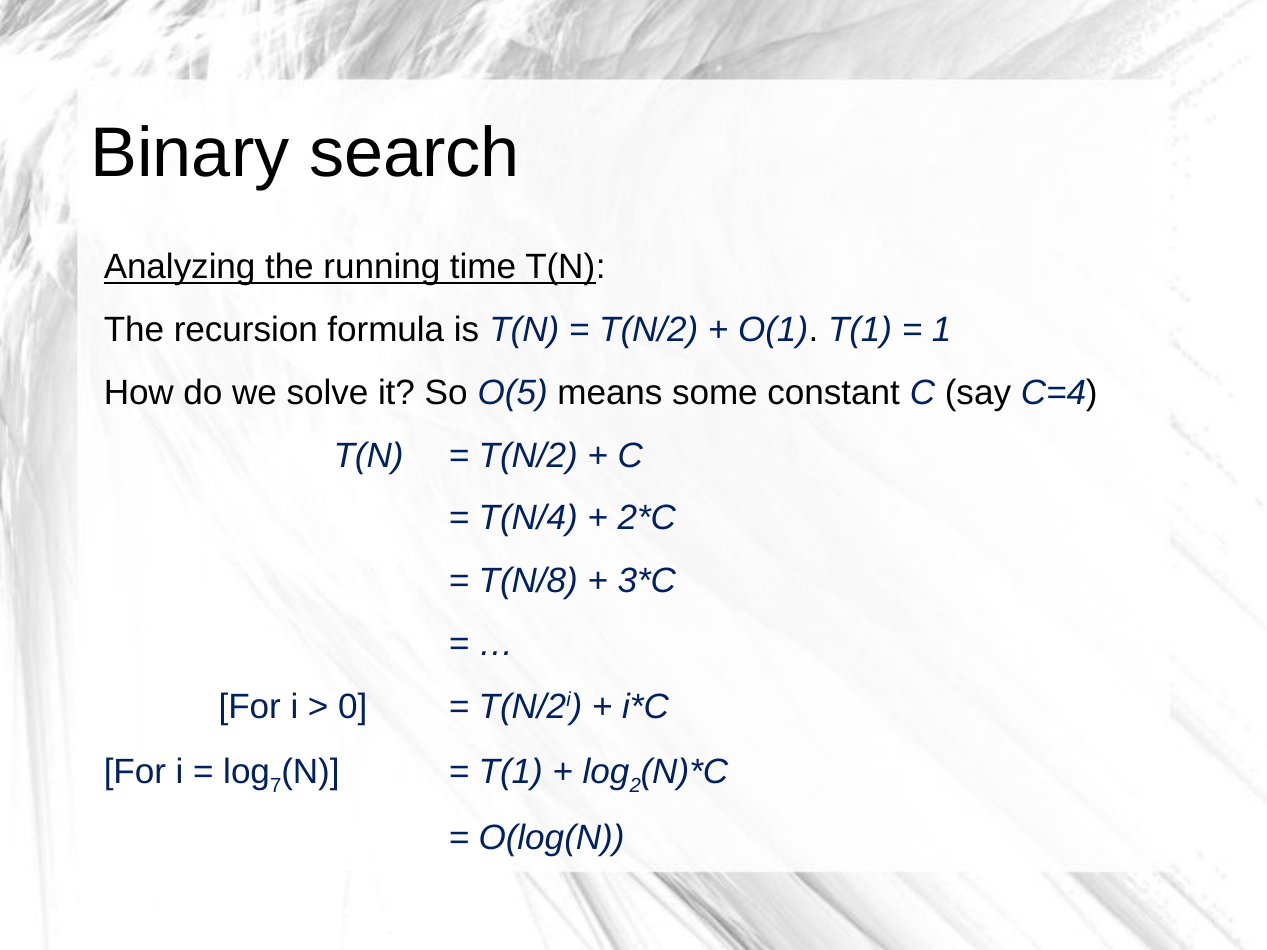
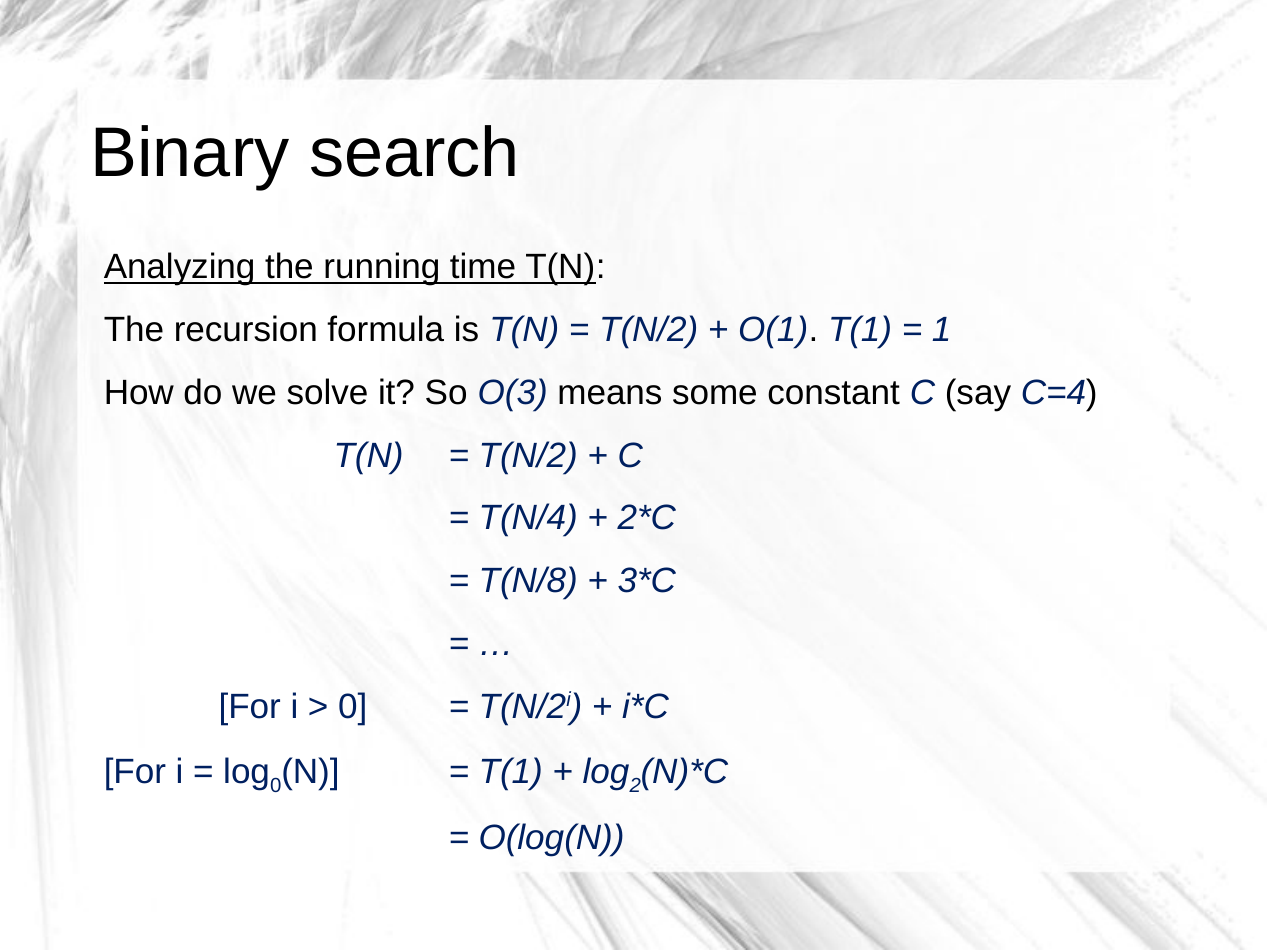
O(5: O(5 -> O(3 (513, 393)
7: 7 -> 0 (276, 786)
